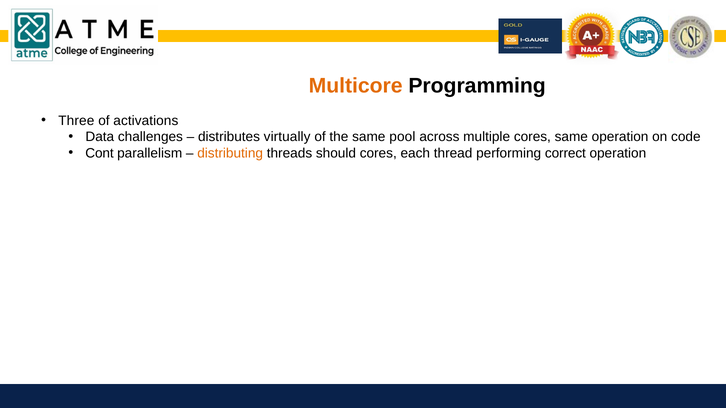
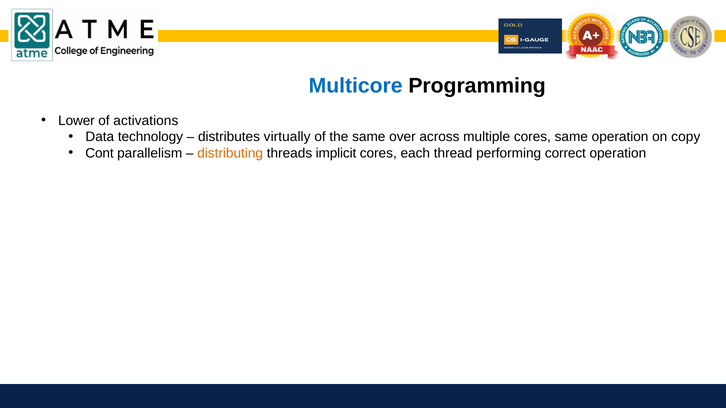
Multicore colour: orange -> blue (356, 86)
Three: Three -> Lower (76, 121)
challenges: challenges -> technology (150, 137)
pool: pool -> over (402, 137)
code: code -> copy (686, 137)
should: should -> implicit (336, 153)
